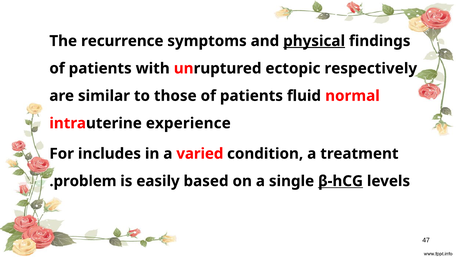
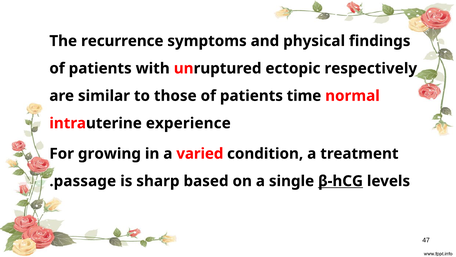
physical underline: present -> none (314, 41)
fluid: fluid -> time (304, 96)
includes: includes -> growing (109, 153)
problem: problem -> passage (85, 181)
easily: easily -> sharp (158, 181)
